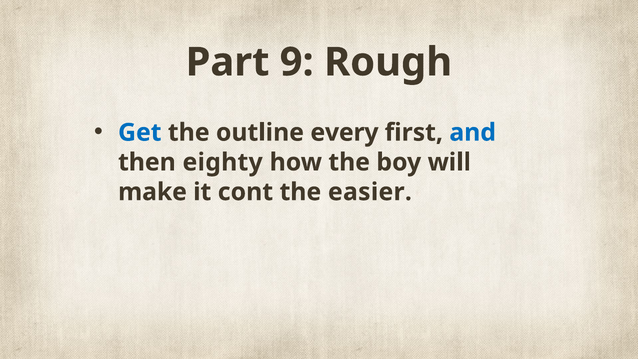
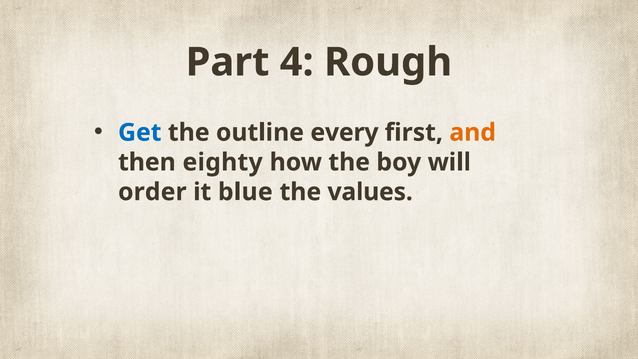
9: 9 -> 4 (297, 62)
and colour: blue -> orange (473, 132)
make: make -> order (152, 192)
cont: cont -> blue (245, 192)
easier: easier -> values (370, 192)
